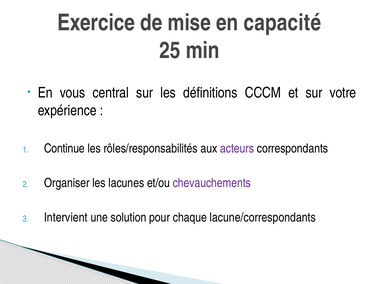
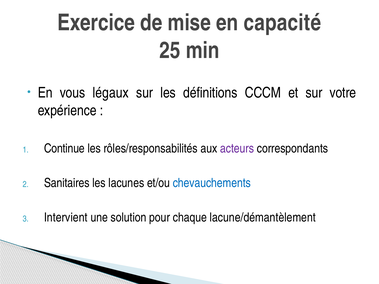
central: central -> légaux (111, 93)
Organiser: Organiser -> Sanitaires (67, 183)
chevauchements colour: purple -> blue (212, 183)
lacune/correspondants: lacune/correspondants -> lacune/démantèlement (263, 218)
